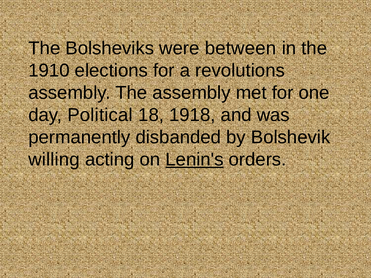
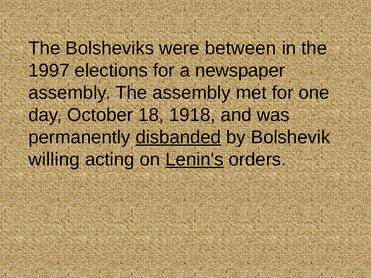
1910: 1910 -> 1997 (49, 71)
revolutions: revolutions -> newspaper (240, 71)
Political: Political -> October (100, 115)
disbanded underline: none -> present (178, 137)
